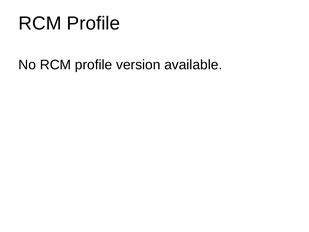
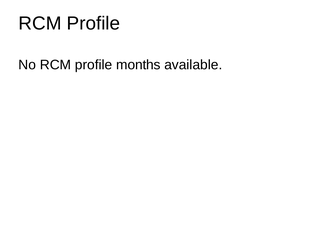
version: version -> months (138, 65)
